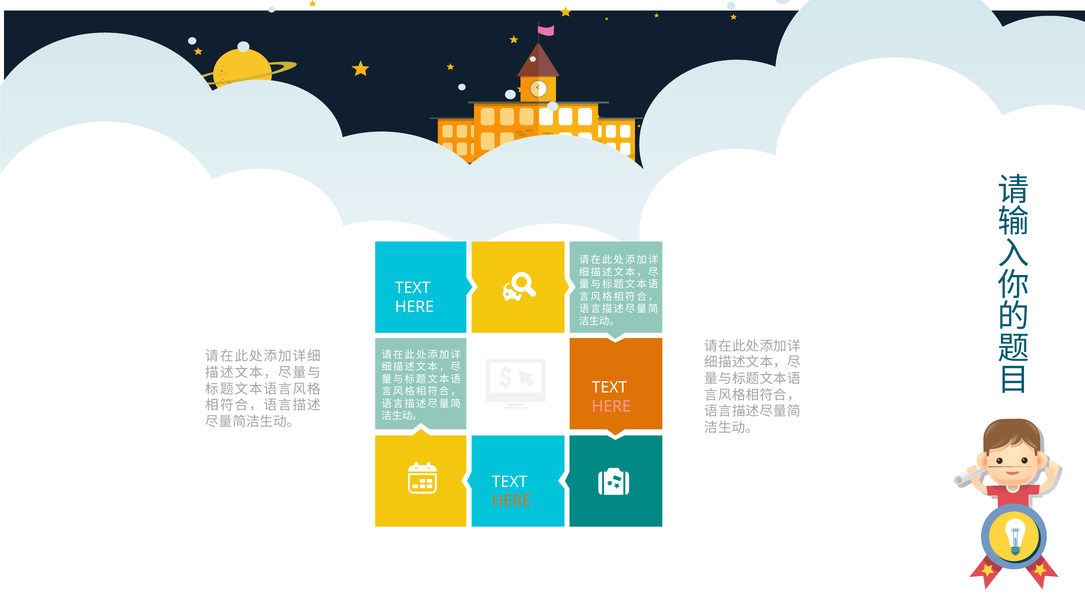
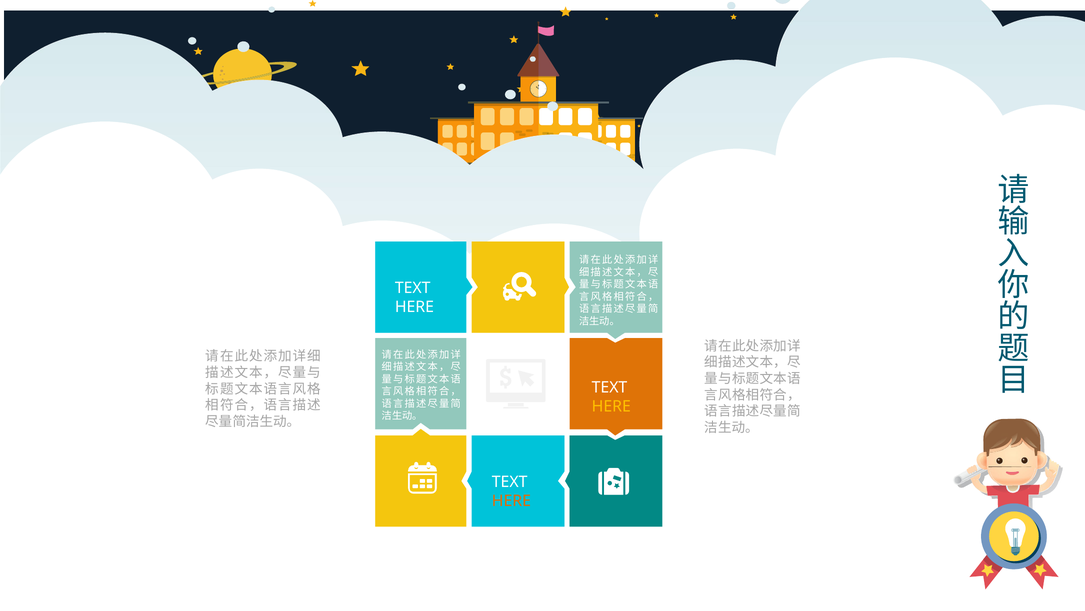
HERE colour: pink -> yellow (611, 406)
